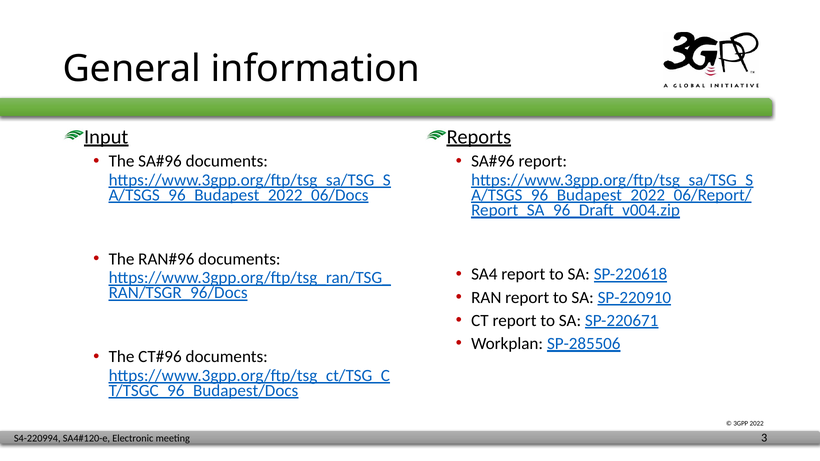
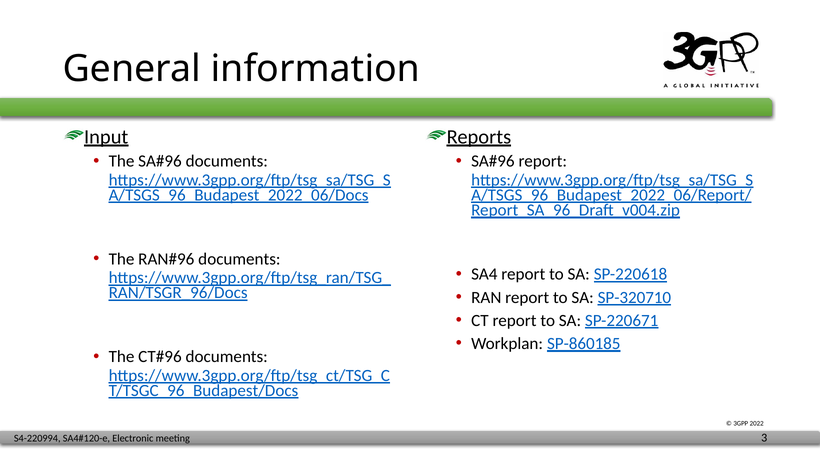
SP-220910: SP-220910 -> SP-320710 (634, 298)
SP-285506: SP-285506 -> SP-860185 (584, 344)
